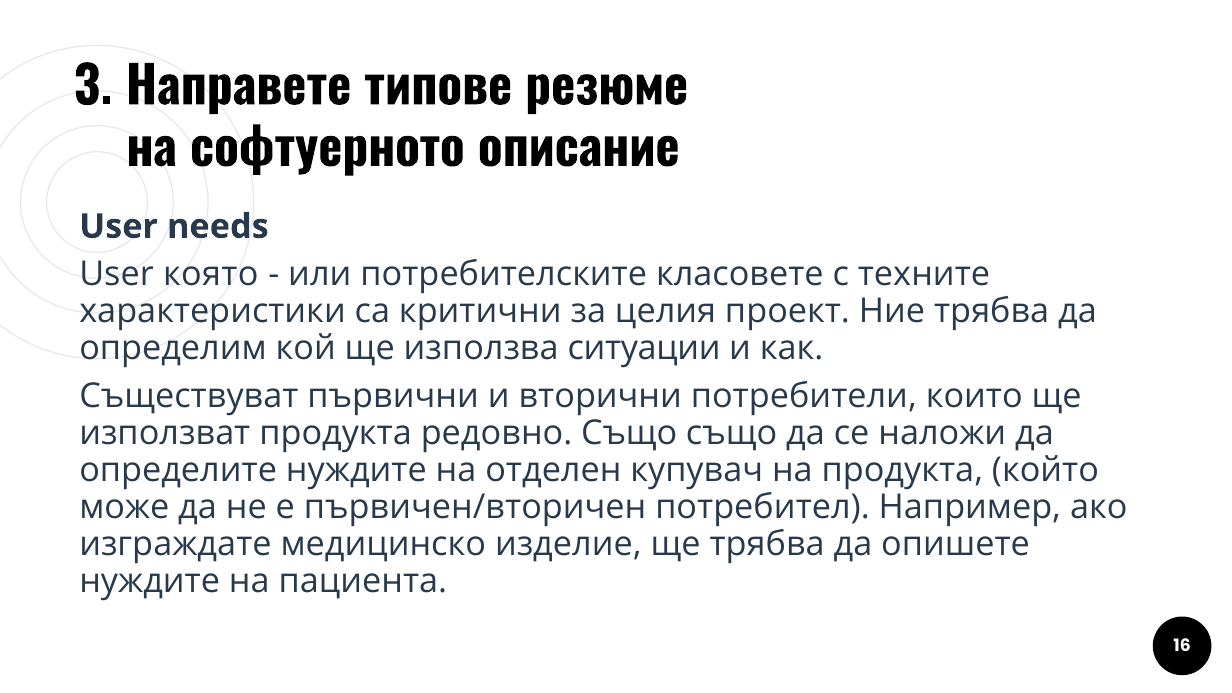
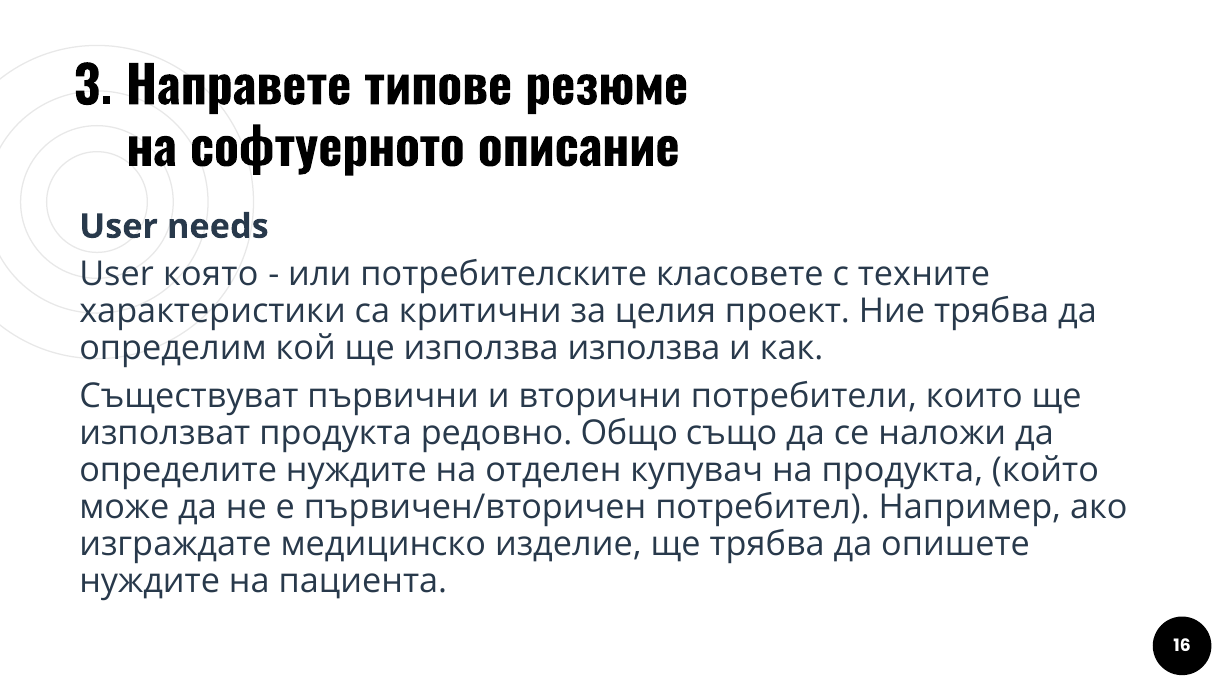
използва ситуации: ситуации -> използва (644, 349)
редовно Също: Също -> Общо (629, 434)
